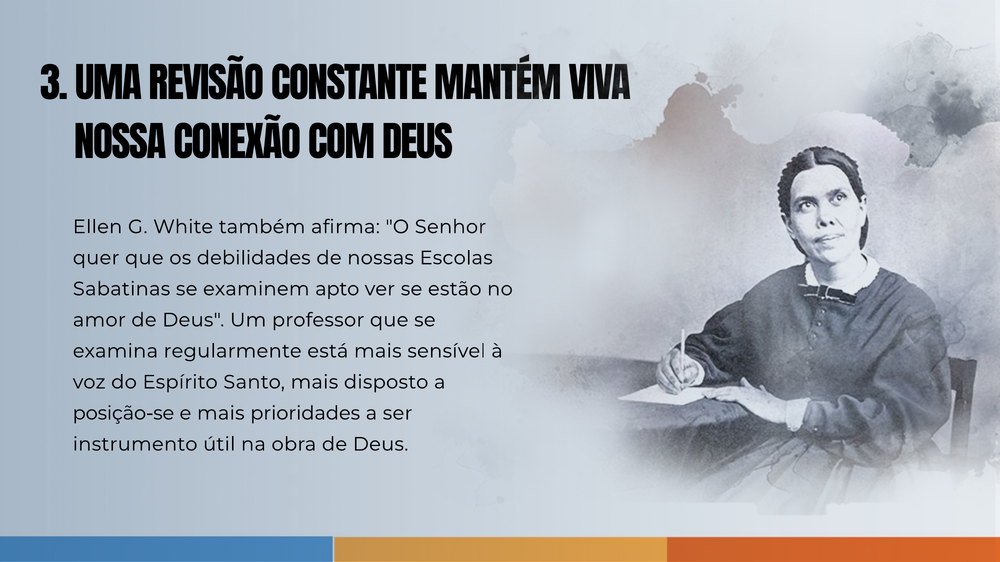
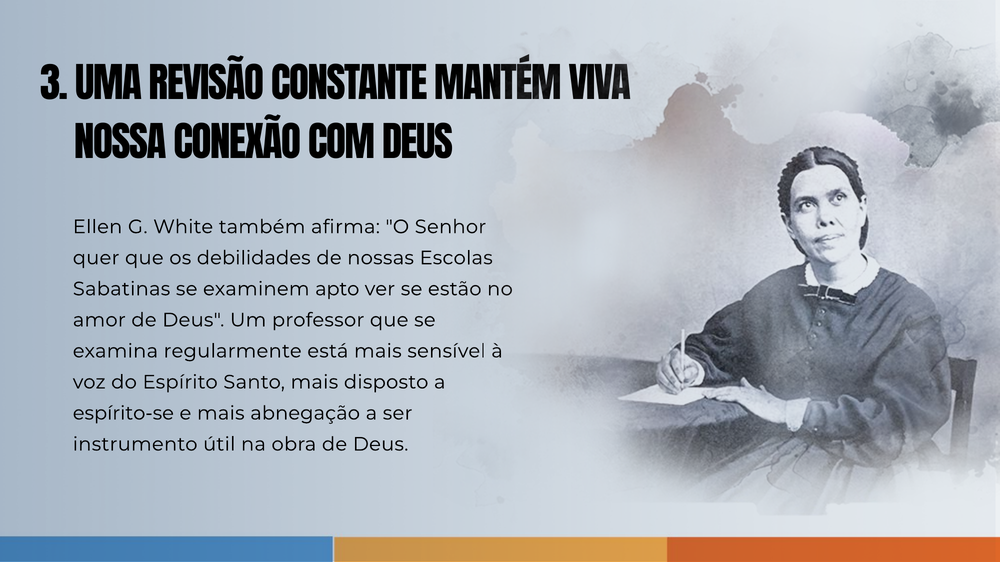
posição-se: posição-se -> espírito-se (123, 414)
prioridades: prioridades -> abnegação (305, 414)
